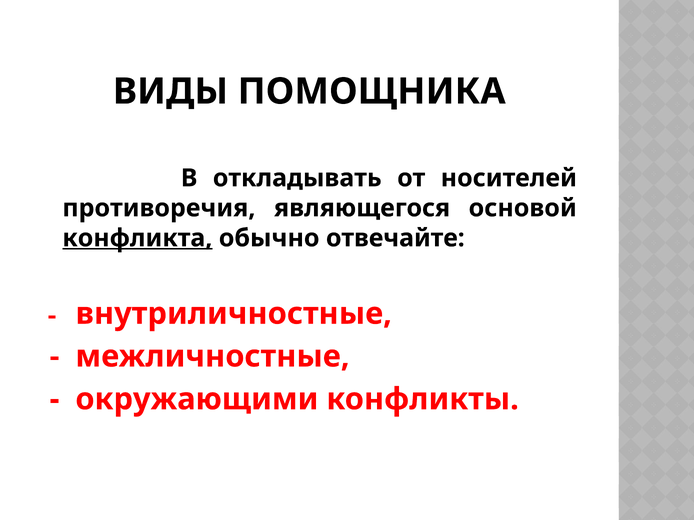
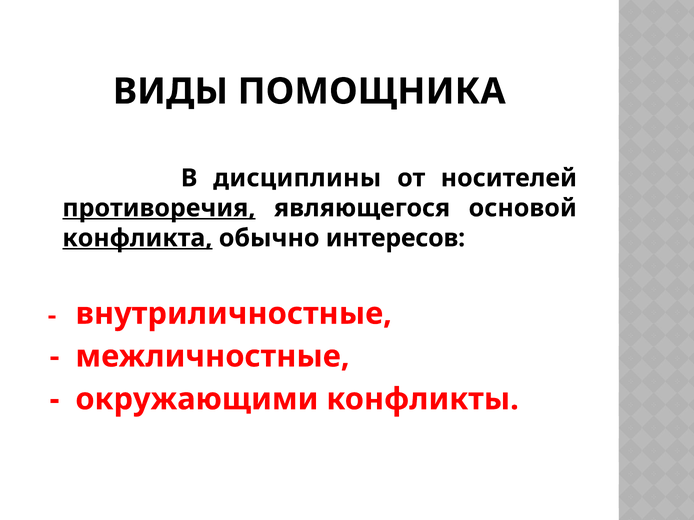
откладывать: откладывать -> дисциплины (297, 178)
противоречия underline: none -> present (159, 208)
отвечайте: отвечайте -> интересов (395, 238)
